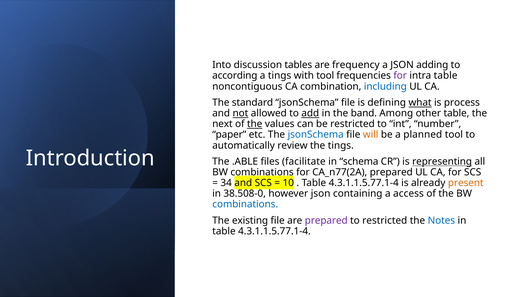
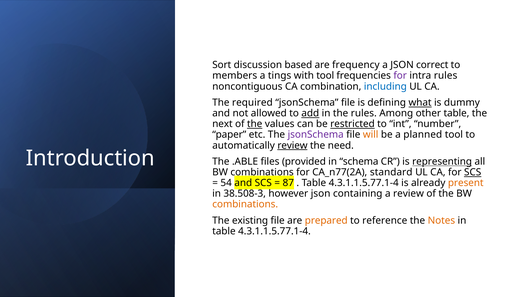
Into: Into -> Sort (222, 65)
tables: tables -> based (298, 65)
adding: adding -> correct (432, 65)
according: according -> members (235, 76)
intra table: table -> rules (446, 76)
standard: standard -> required (252, 103)
process: process -> dummy (462, 103)
not underline: present -> none (240, 113)
the band: band -> rules (364, 113)
restricted underline: none -> present (352, 124)
jsonSchema colour: blue -> purple (316, 135)
review underline: none -> present (292, 145)
the tings: tings -> need (341, 145)
facilitate: facilitate -> provided (304, 162)
CA_n77(2A prepared: prepared -> standard (391, 172)
SCS underline: none -> present (473, 172)
34: 34 -> 54 (226, 183)
10: 10 -> 87 (288, 183)
38.508-0: 38.508-0 -> 38.508-3 (245, 194)
a access: access -> review (409, 194)
combinations colour: blue -> orange (245, 204)
prepared colour: purple -> orange (326, 221)
to restricted: restricted -> reference (385, 221)
Notes colour: blue -> orange (441, 221)
